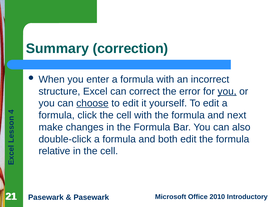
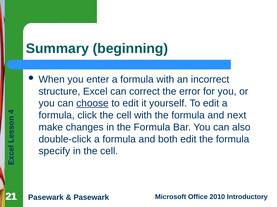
correction: correction -> beginning (130, 49)
you underline: present -> none (227, 92)
relative: relative -> specify (54, 152)
